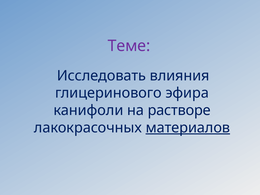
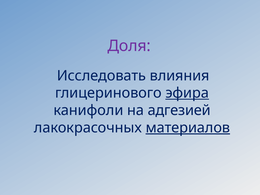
Теме: Теме -> Доля (129, 46)
эфира underline: none -> present (187, 93)
растворе: растворе -> адгезией (179, 110)
